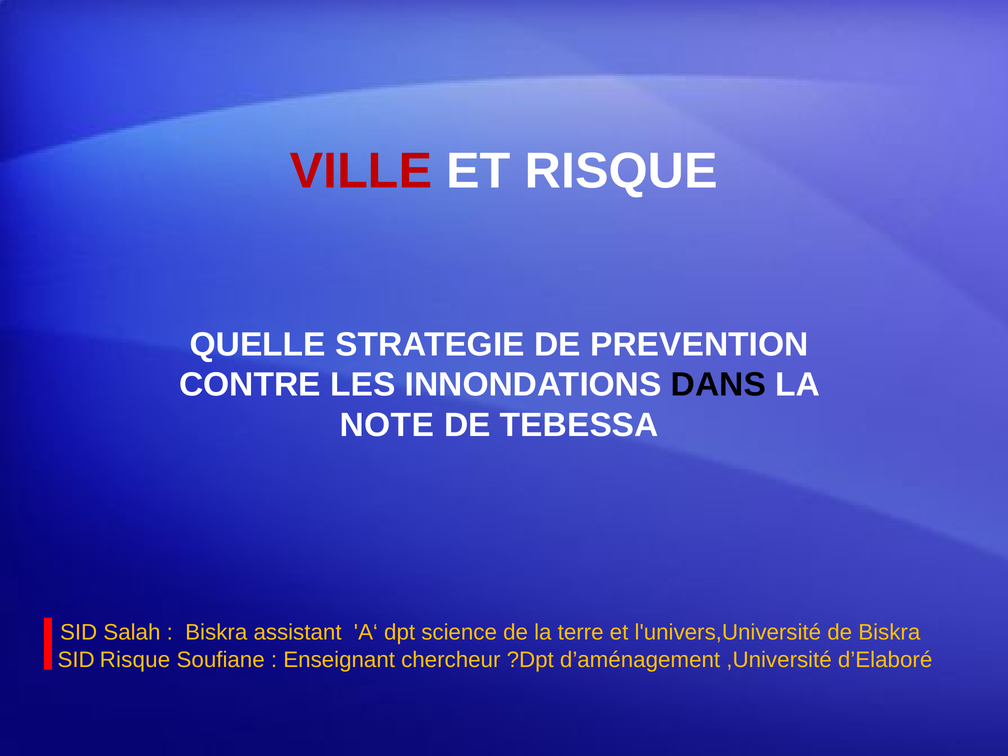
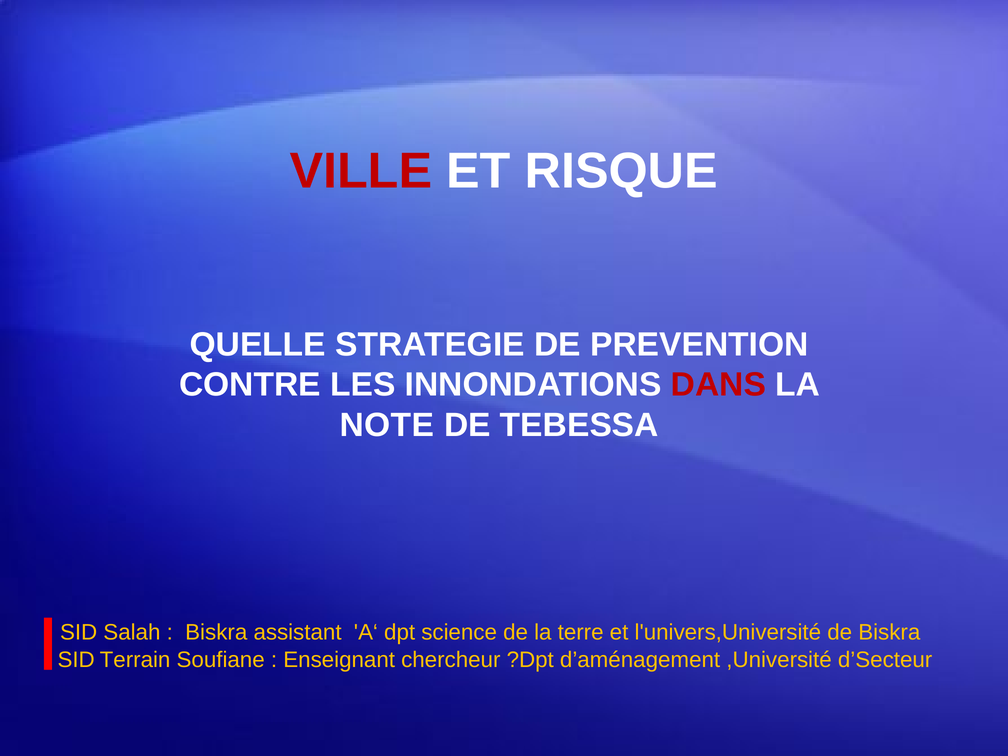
DANS colour: black -> red (718, 385)
SID Risque: Risque -> Terrain (135, 660)
d’Elaboré: d’Elaboré -> d’Secteur (885, 660)
